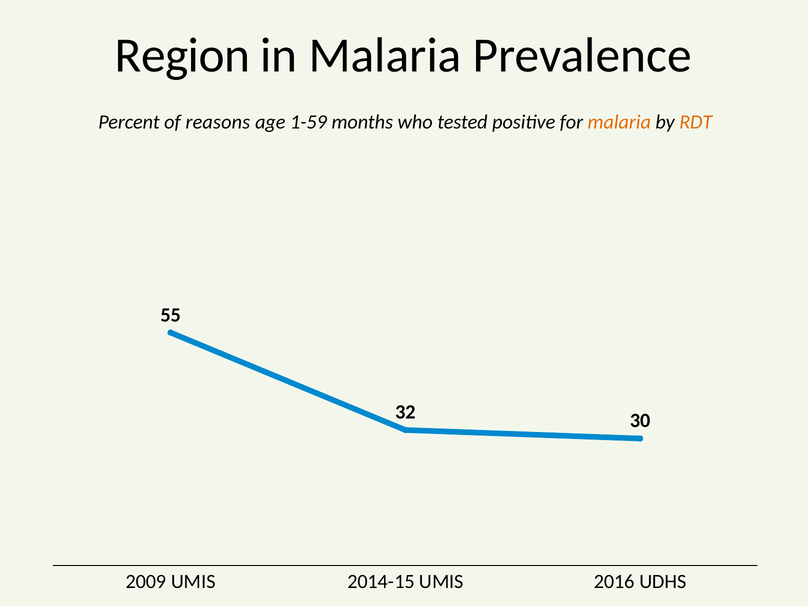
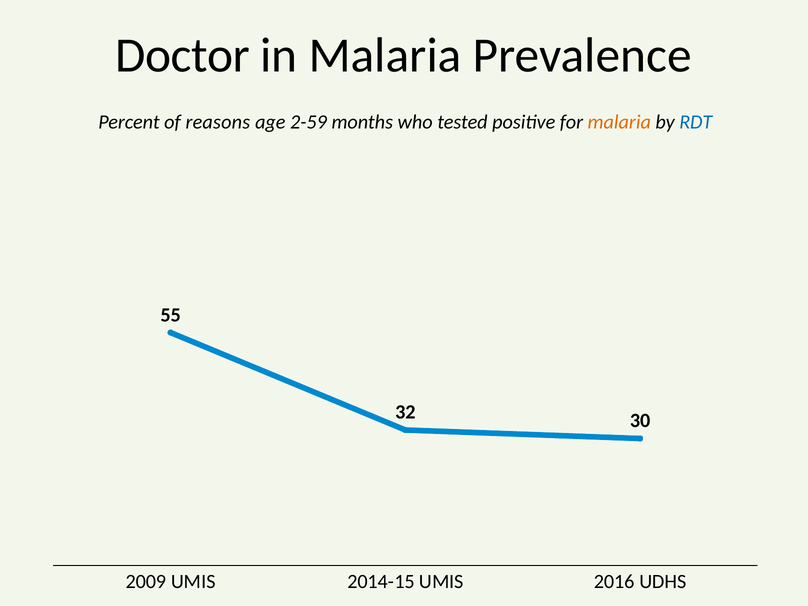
Region: Region -> Doctor (183, 55)
1-59: 1-59 -> 2-59 (309, 122)
RDT colour: orange -> blue (696, 122)
